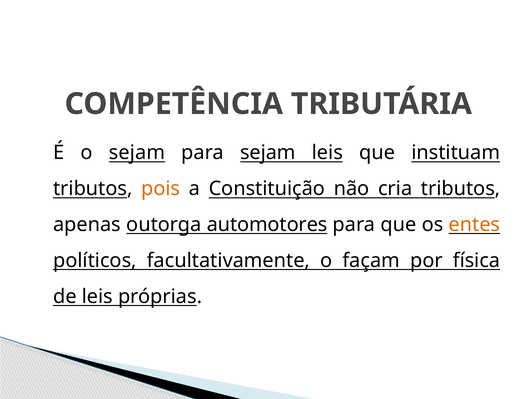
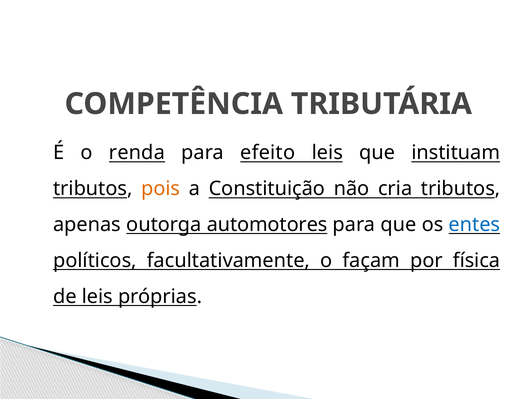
o sejam: sejam -> renda (137, 153)
para sejam: sejam -> efeito (268, 153)
entes colour: orange -> blue (474, 225)
